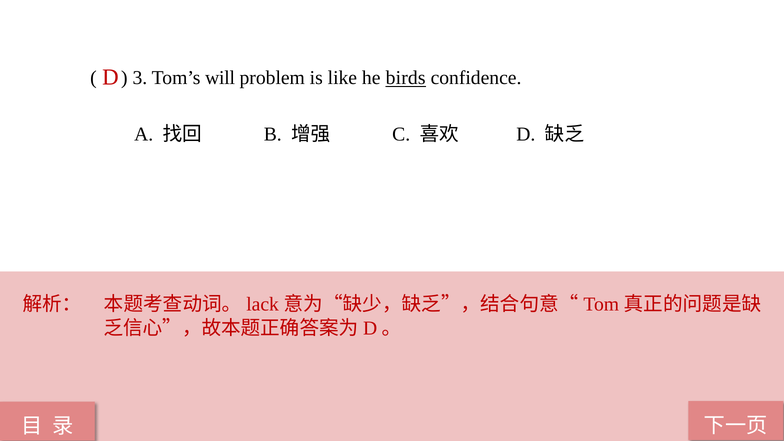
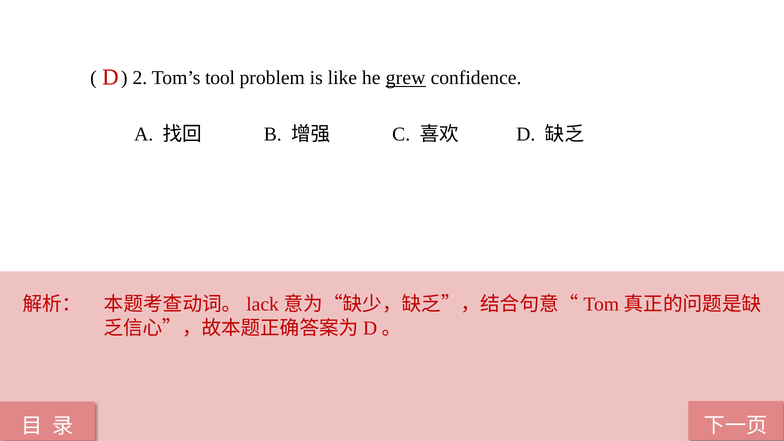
3: 3 -> 2 (140, 78)
will: will -> tool (220, 78)
birds: birds -> grew (406, 78)
